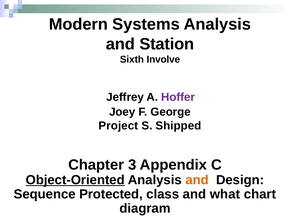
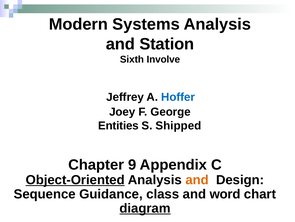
Hoffer colour: purple -> blue (178, 97)
Project: Project -> Entities (118, 125)
3: 3 -> 9 (132, 164)
Protected: Protected -> Guidance (111, 193)
what: what -> word (225, 193)
diagram underline: none -> present (145, 208)
